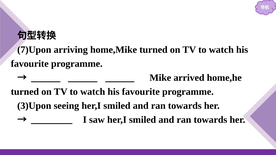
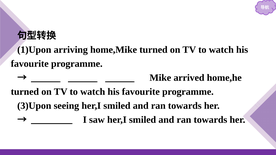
7)Upon: 7)Upon -> 1)Upon (34, 50)
